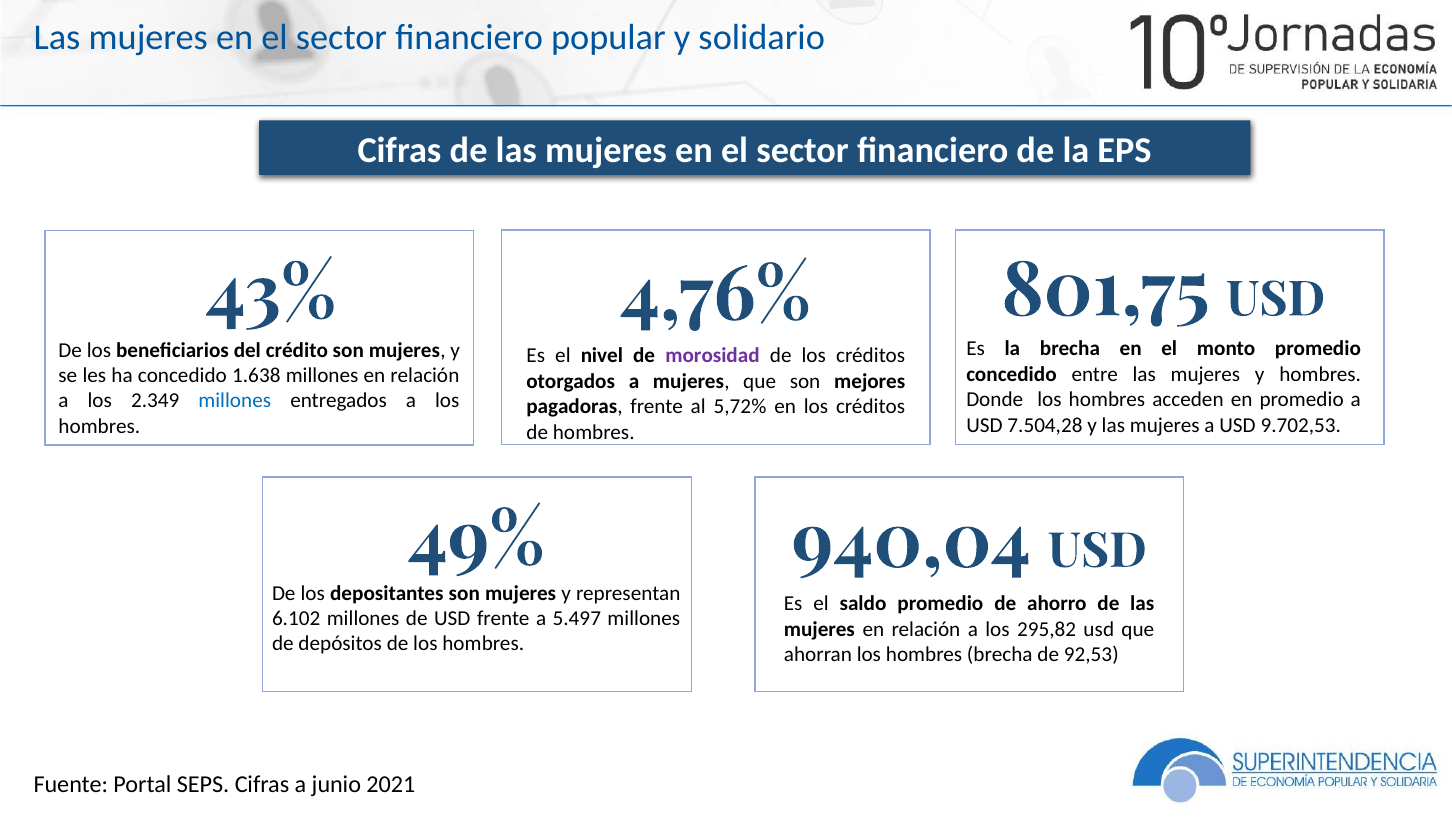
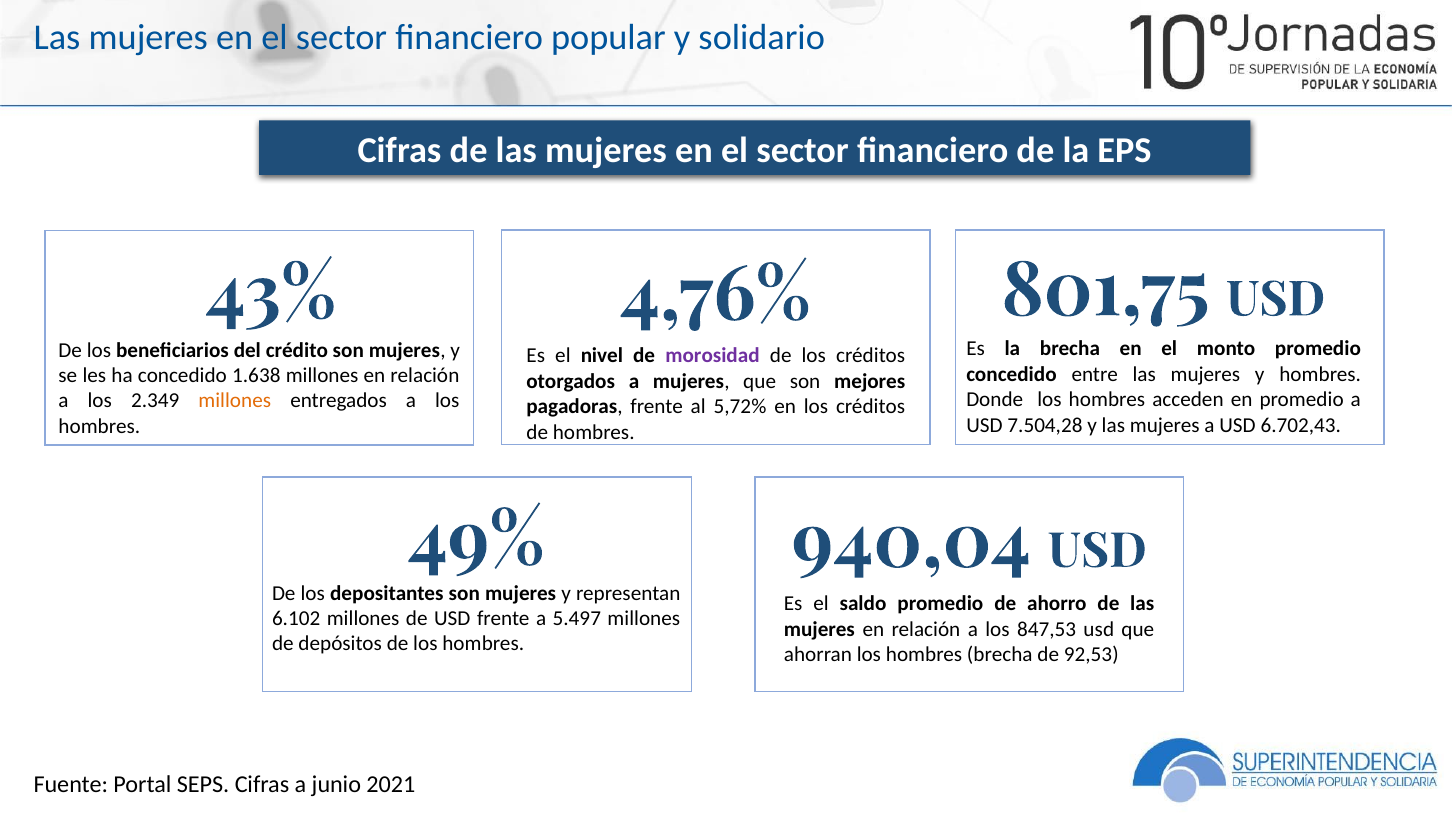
millones colour: blue -> orange (235, 401)
9.702,53: 9.702,53 -> 6.702,43 (1301, 425)
295,82: 295,82 -> 847,53 (1047, 629)
